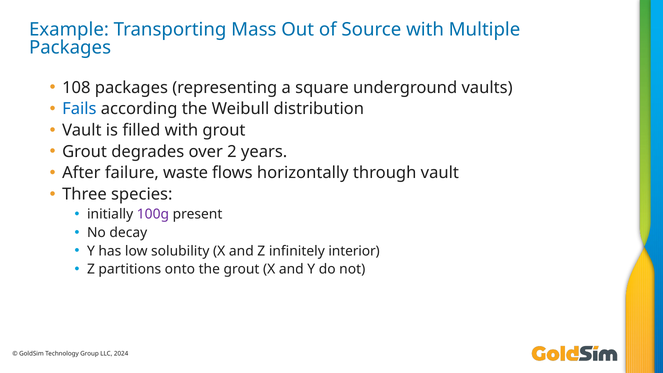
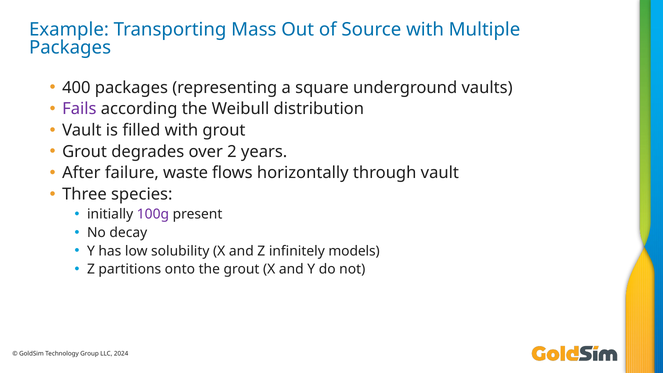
108: 108 -> 400 (76, 88)
Fails colour: blue -> purple (79, 109)
interior: interior -> models (354, 251)
